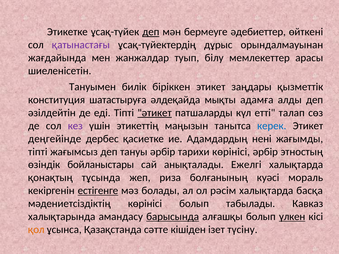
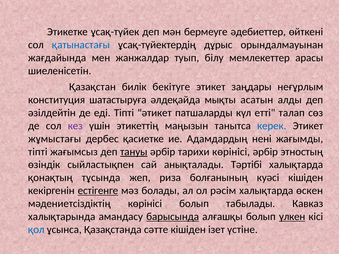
деп underline: present -> none (151, 32)
қатынастағы colour: purple -> blue (81, 45)
Тануымен: Тануымен -> Қазақстан (92, 87)
біріккен: біріккен -> бекітуге (171, 87)
қызметтiк: қызметтiк -> неғұрлым (300, 87)
адамға: адамға -> асатын (257, 100)
әтикет underline: present -> none (155, 113)
деңгейінде: деңгейінде -> жұмыстағы (55, 139)
тануы underline: none -> present (134, 152)
бойланыстары: бойланыстары -> сыйластықпен (101, 165)
Ежелгі: Ежелгі -> Тәртібі (246, 165)
куәсі мораль: мораль -> кішіден (306, 178)
басқа: басқа -> өскен (310, 191)
қол colour: orange -> blue (36, 230)
түсiну: түсiну -> үстіне (242, 230)
